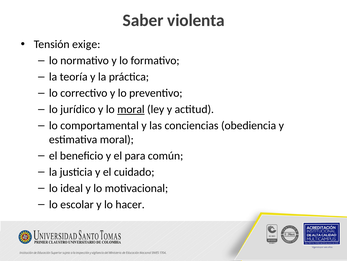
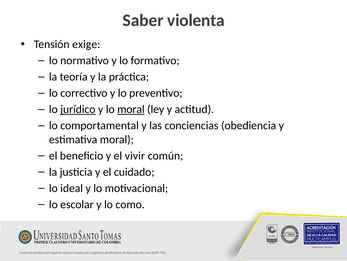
jurídico underline: none -> present (78, 109)
para: para -> vivir (135, 155)
hacer: hacer -> como (130, 204)
